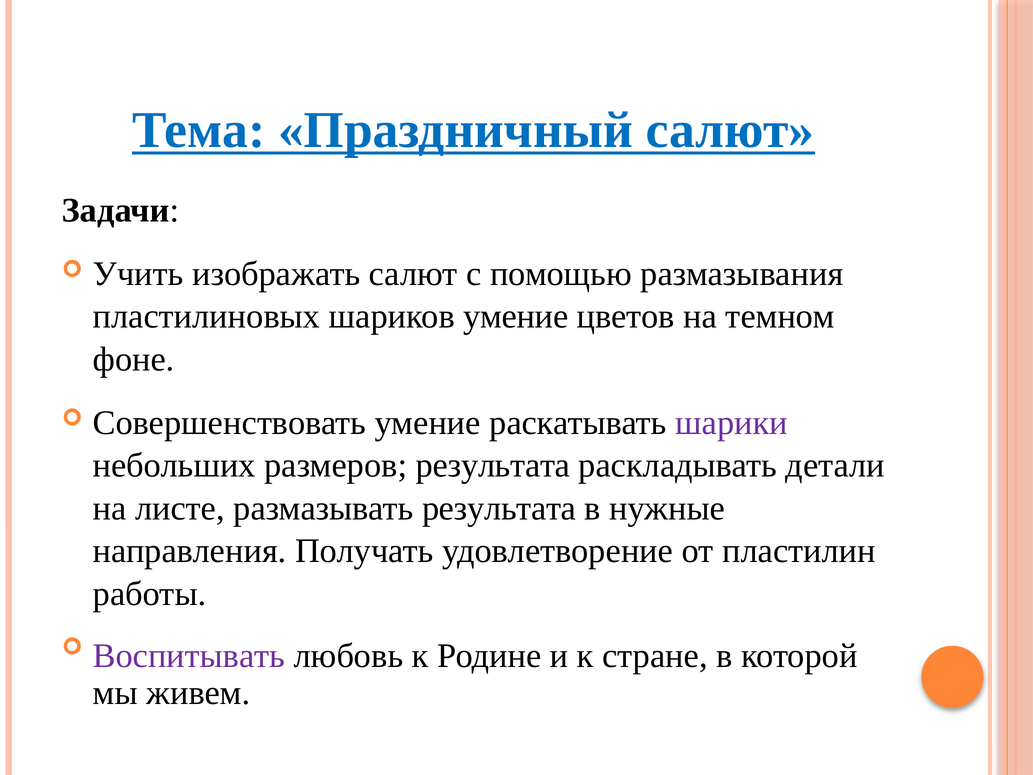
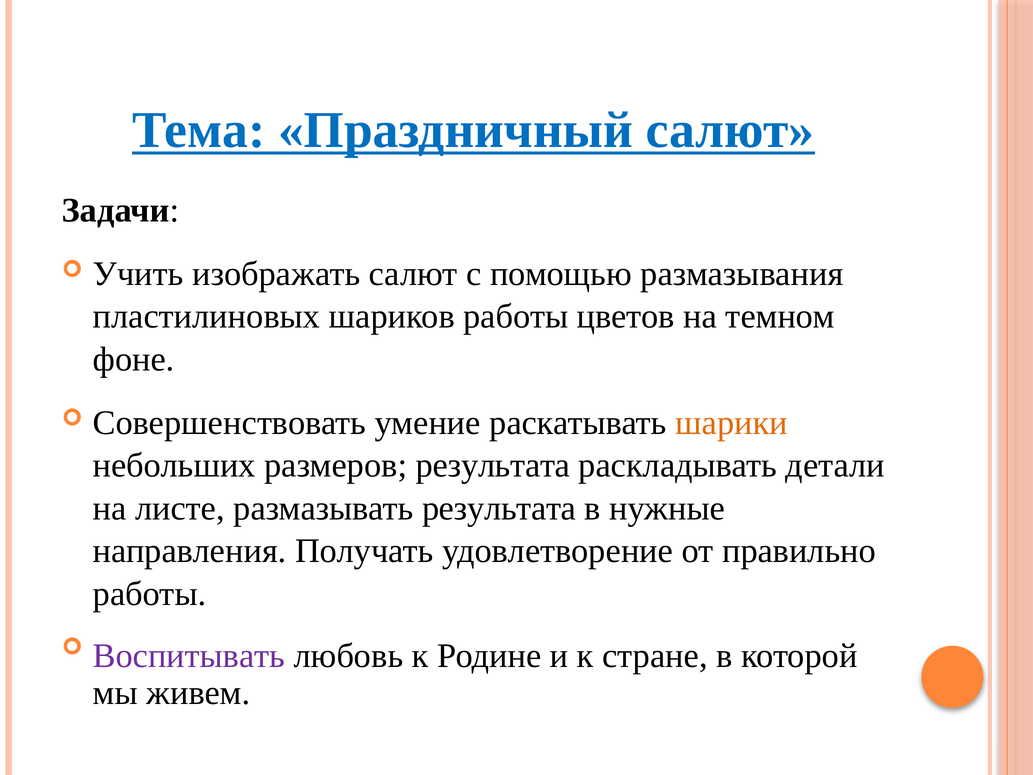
шариков умение: умение -> работы (516, 316)
шарики colour: purple -> orange (732, 423)
пластилин: пластилин -> правильно (799, 551)
